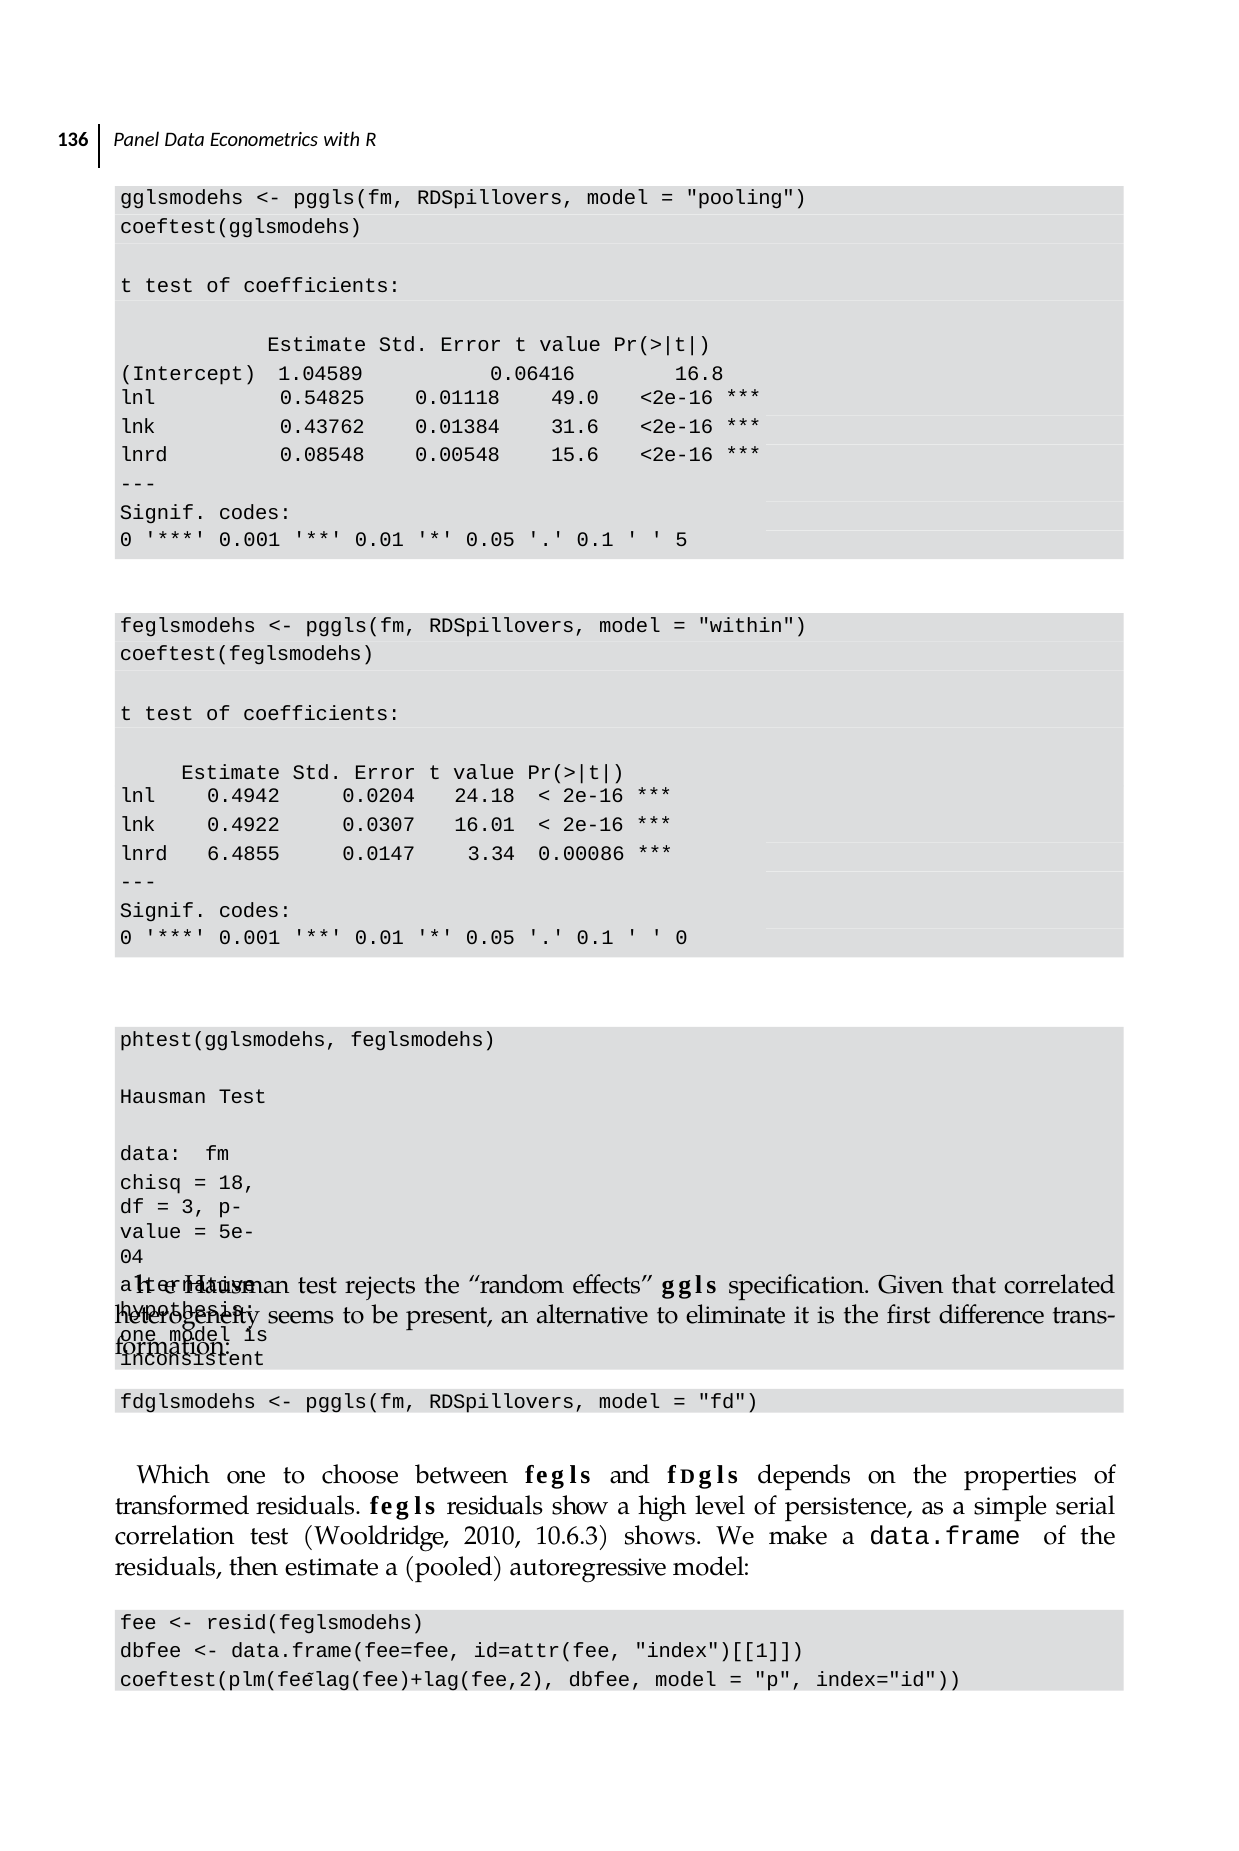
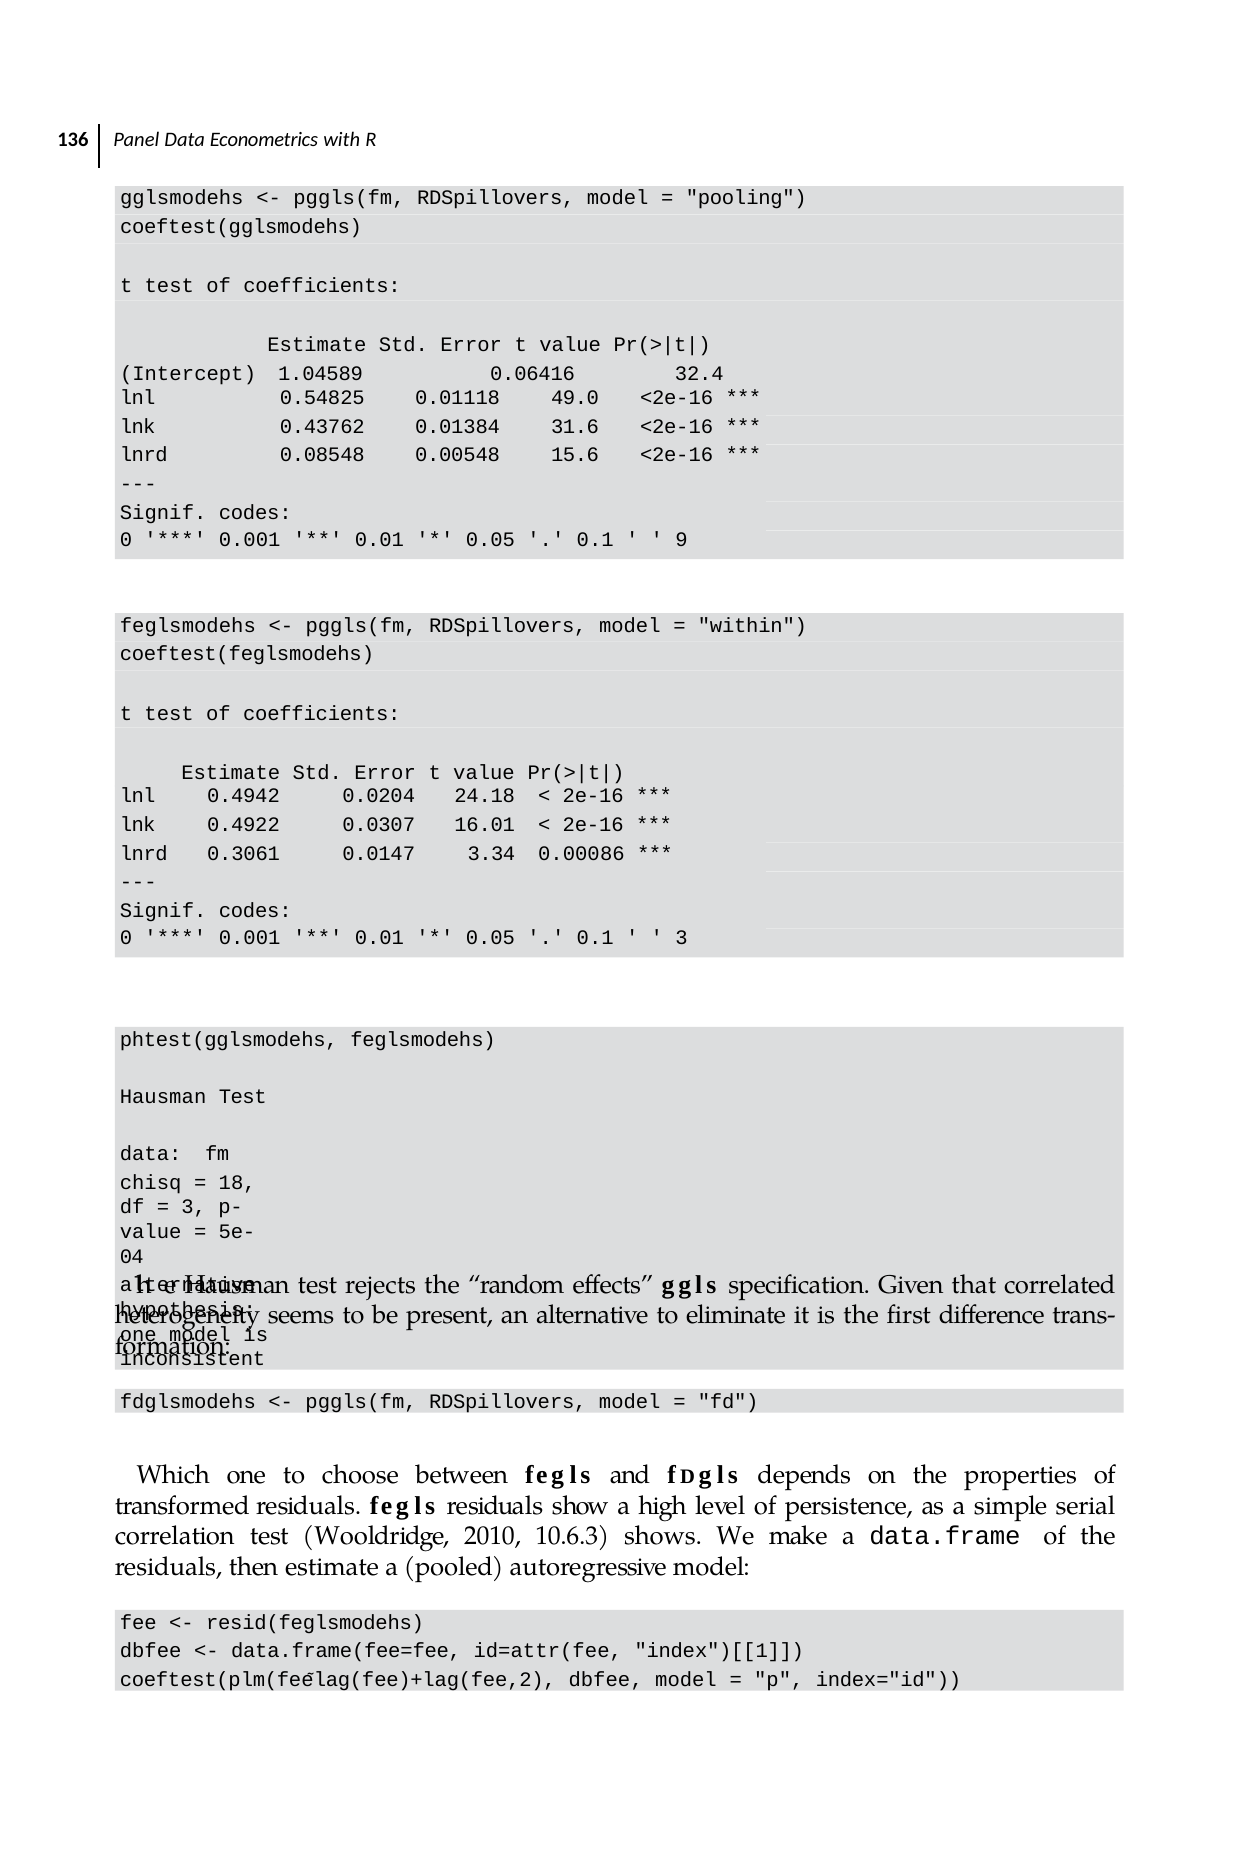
16.8: 16.8 -> 32.4 (699, 373)
5: 5 -> 9 (681, 540)
6.4855: 6.4855 -> 0.3061 (244, 853)
0: 0 -> 3 (681, 938)
